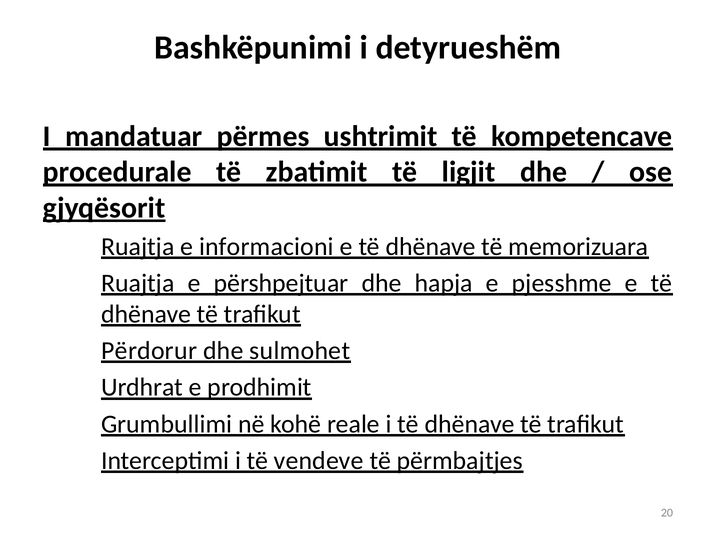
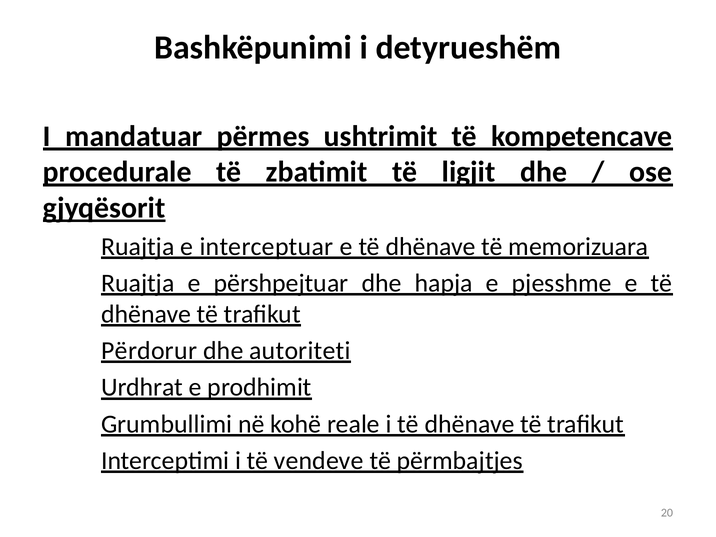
informacioni: informacioni -> interceptuar (266, 247)
sulmohet: sulmohet -> autoriteti (300, 351)
